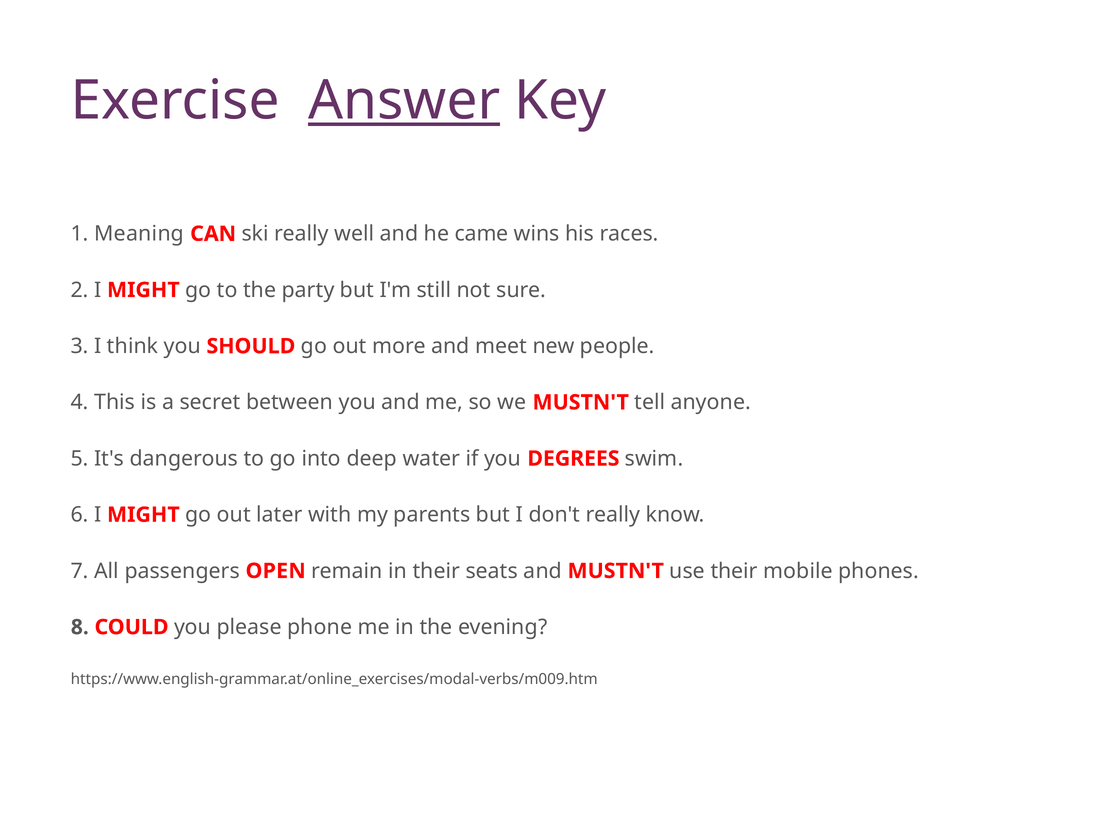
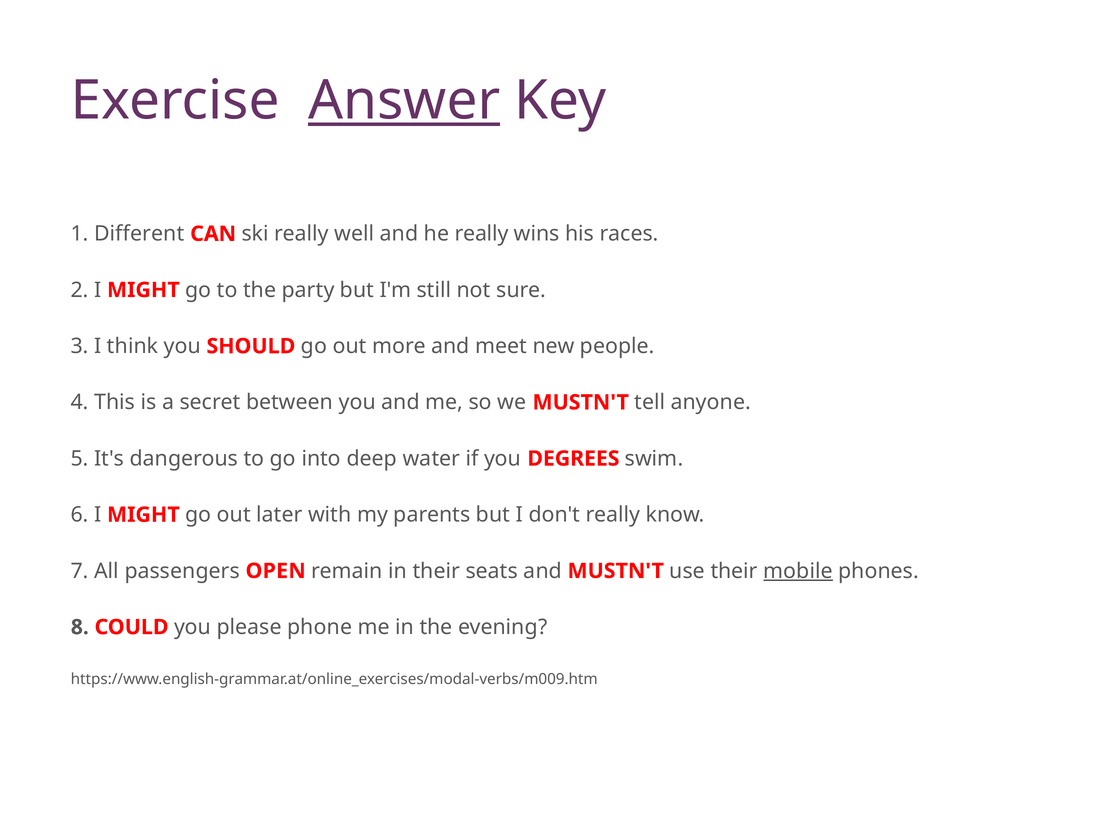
Meaning: Meaning -> Different (139, 234)
he came: came -> really (482, 234)
mobile underline: none -> present (798, 571)
